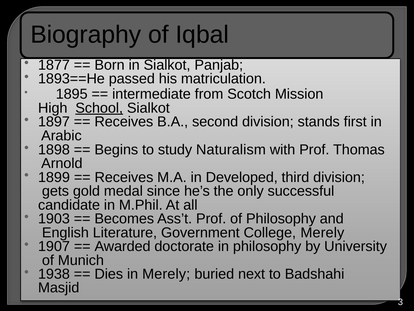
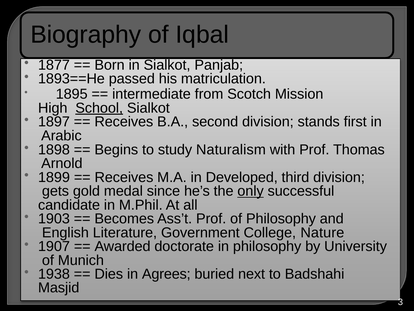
only underline: none -> present (251, 191)
College Merely: Merely -> Nature (322, 232)
in Merely: Merely -> Agrees (166, 274)
